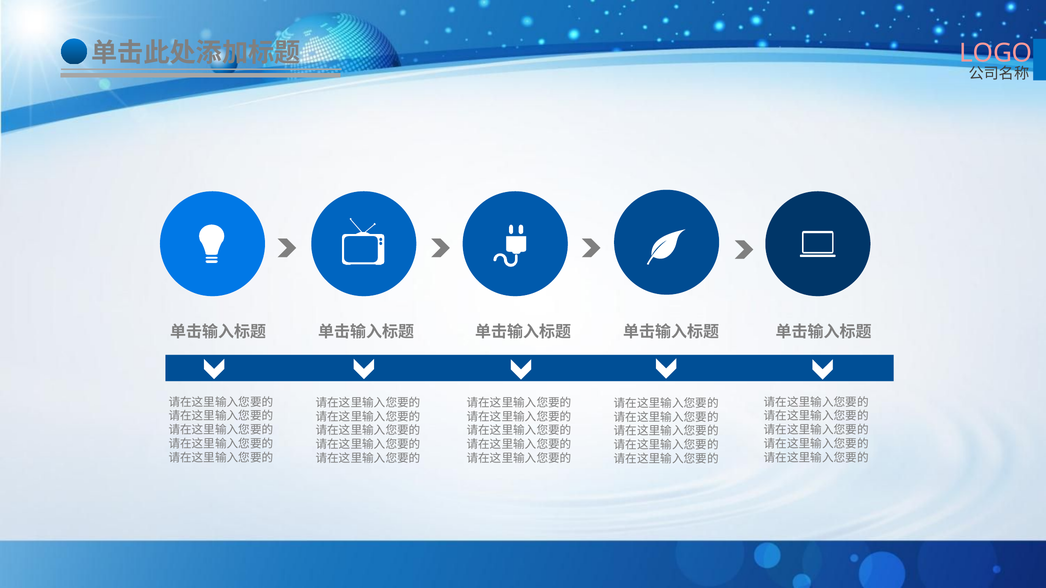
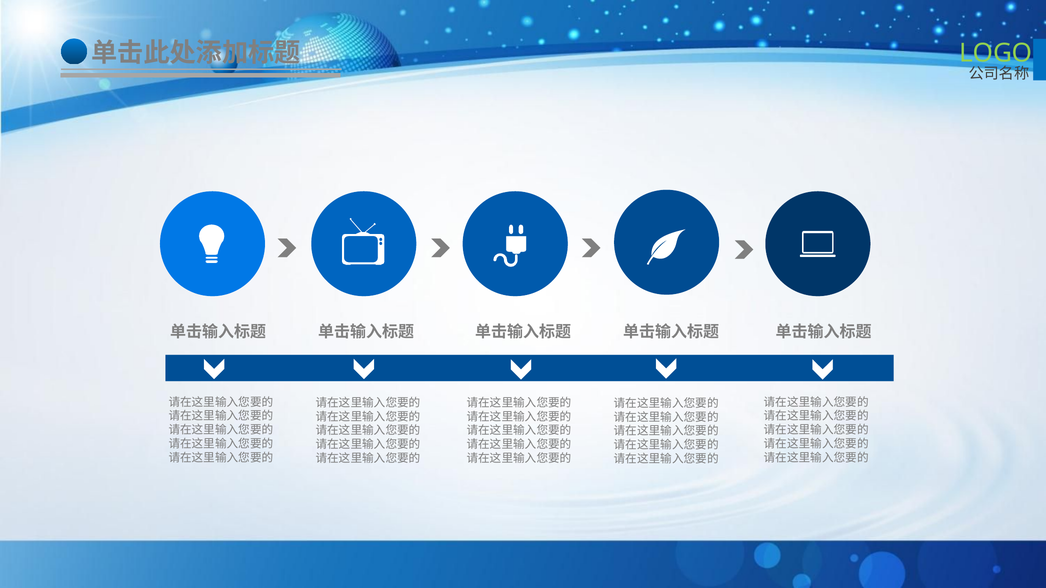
LOGO colour: pink -> light green (996, 53)
